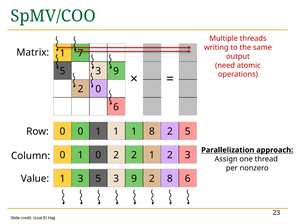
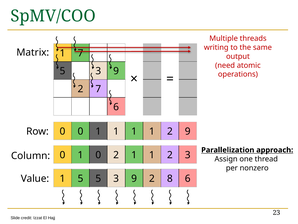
2 0: 0 -> 7 (98, 89)
1 1 1 8: 8 -> 1 (152, 131)
2 5: 5 -> 9 (188, 131)
2 2: 2 -> 1 (134, 155)
1 3: 3 -> 5 (80, 178)
